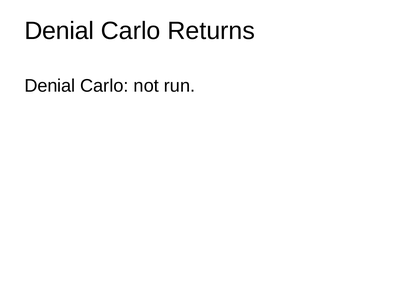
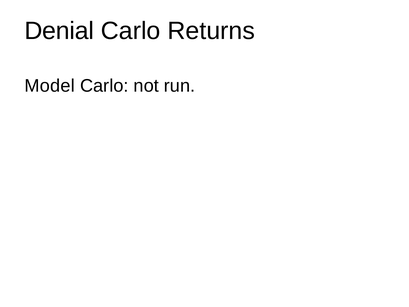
Denial: Denial -> Model (50, 86)
